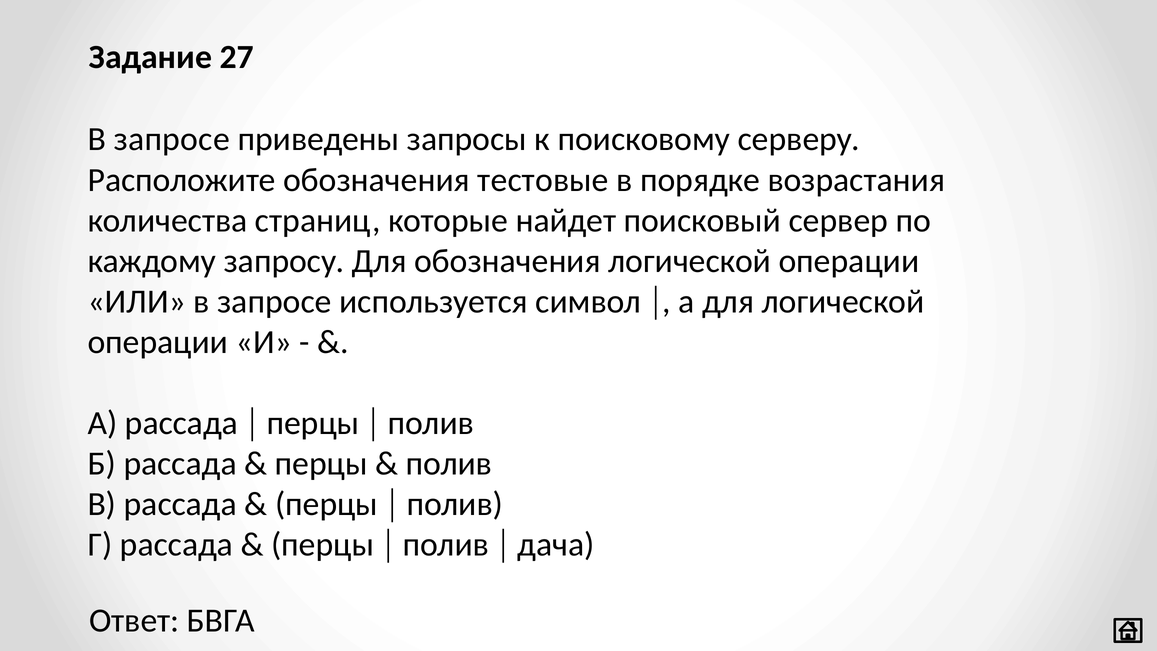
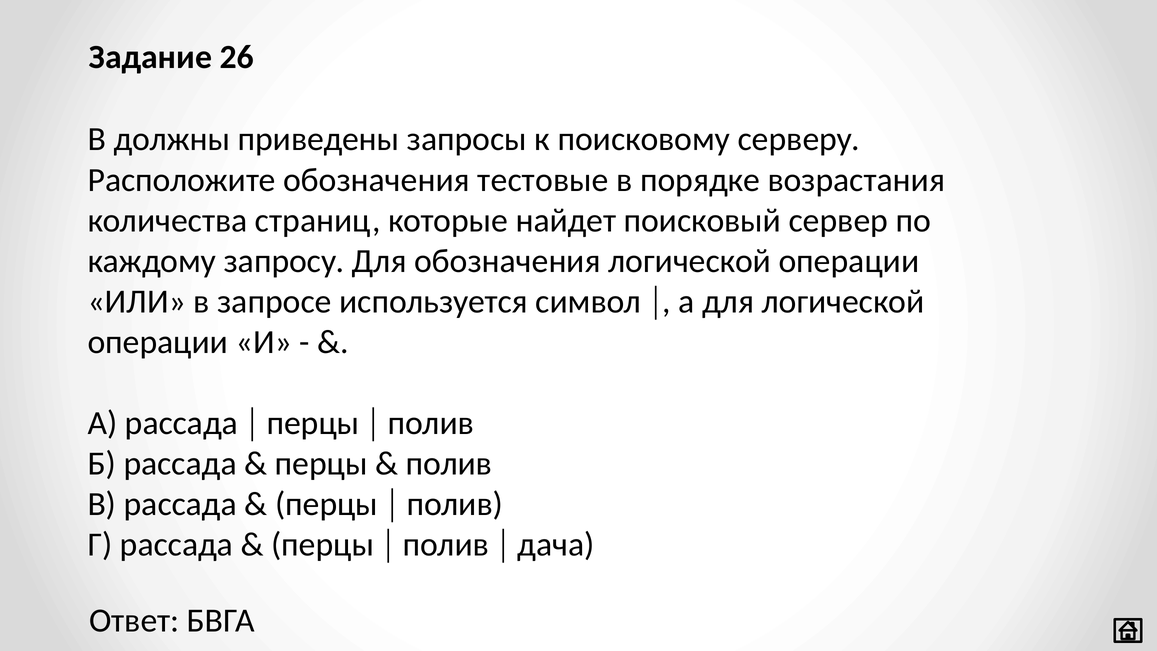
27: 27 -> 26 (237, 57)
запросе: запросе -> должны (172, 139)
